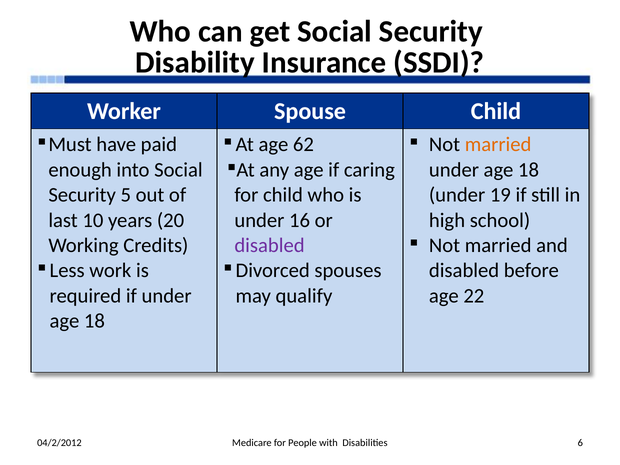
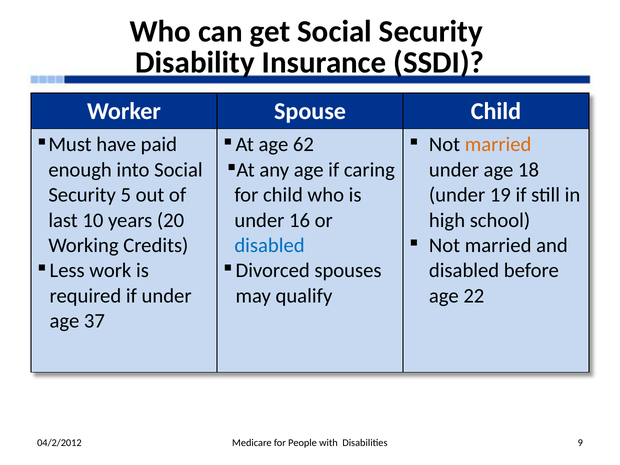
disabled colour: purple -> blue (270, 245)
18: 18 -> 37 (94, 321)
6: 6 -> 9 (580, 443)
